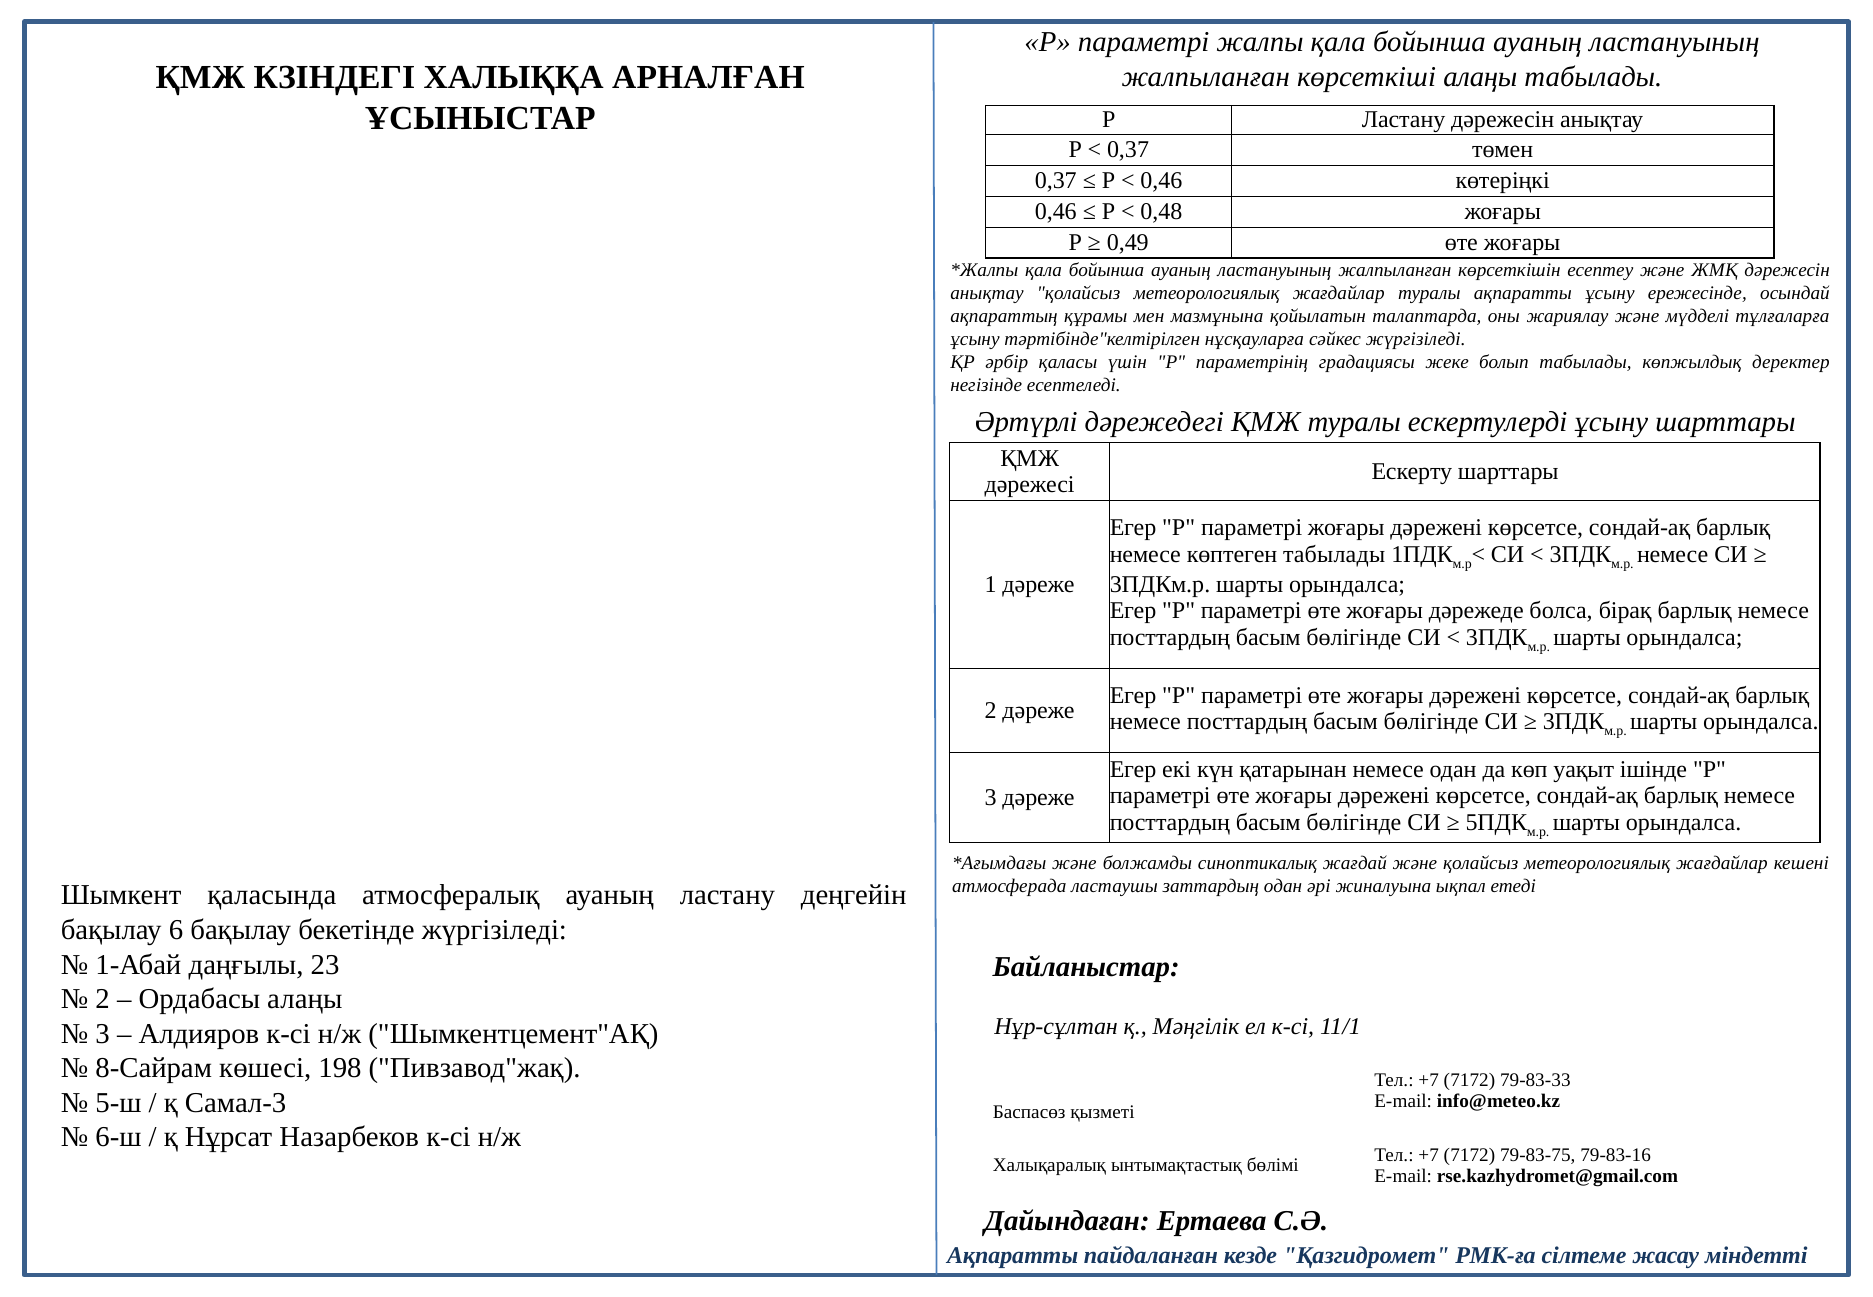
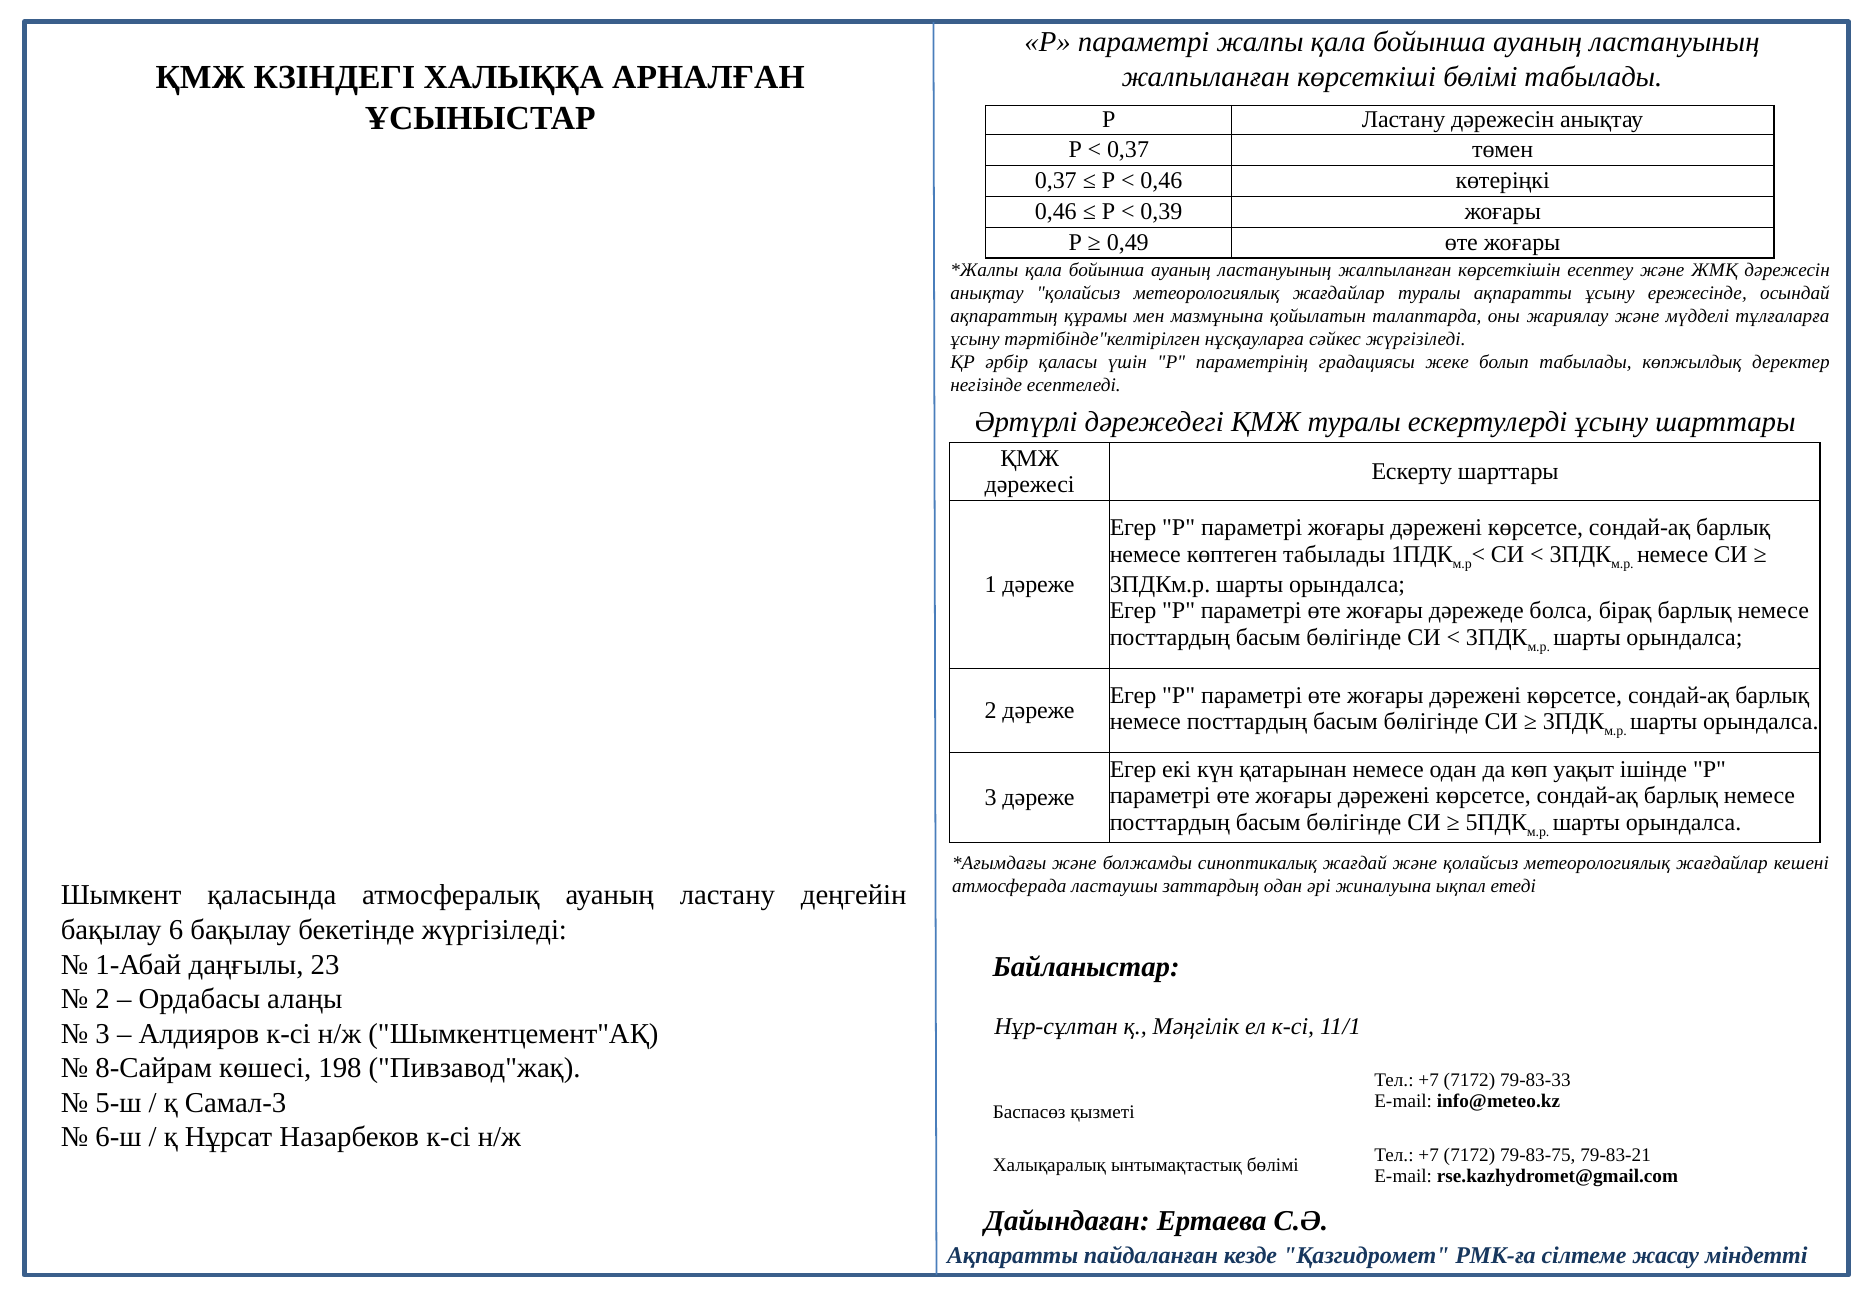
көрсеткіші алаңы: алаңы -> бөлімі (1480, 77)
0,48: 0,48 -> 0,39 (1161, 211)
79-83-16: 79-83-16 -> 79-83-21 (1616, 1154)
